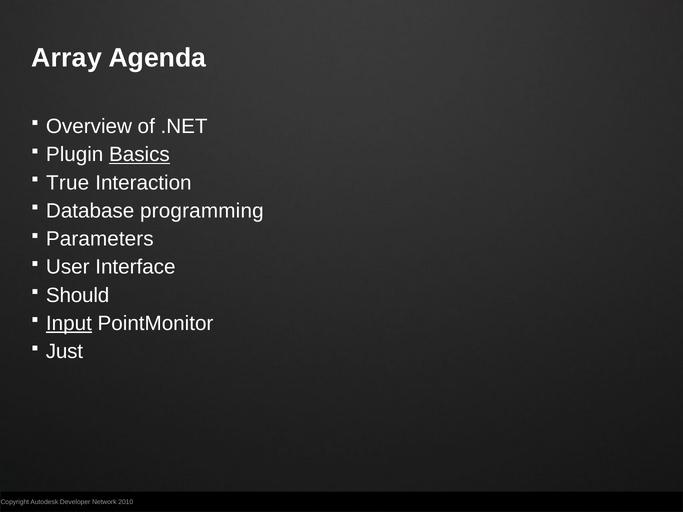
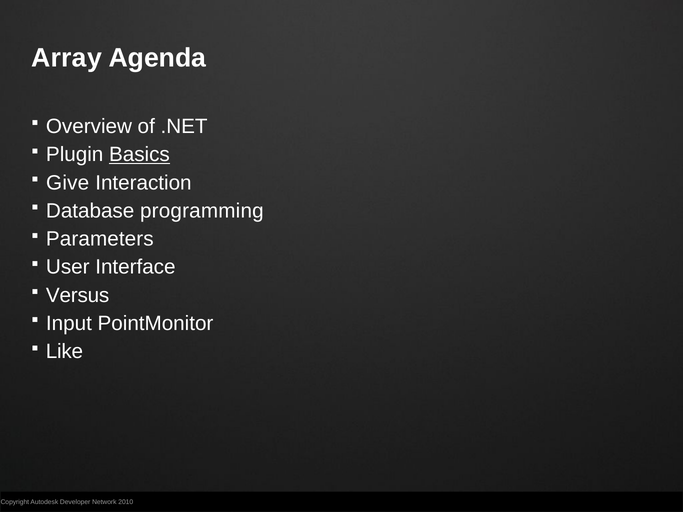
True: True -> Give (68, 183)
Should: Should -> Versus (78, 295)
Input underline: present -> none (69, 323)
Just: Just -> Like (64, 352)
